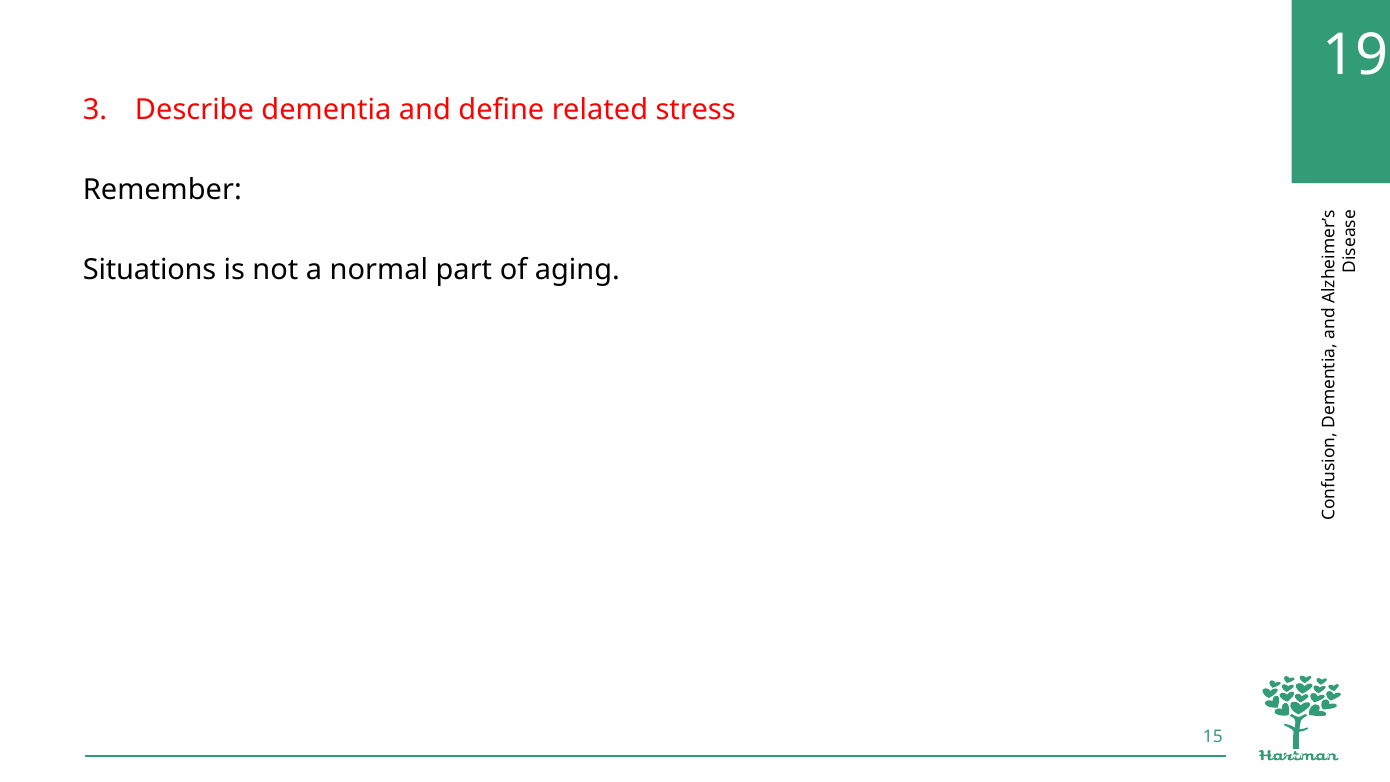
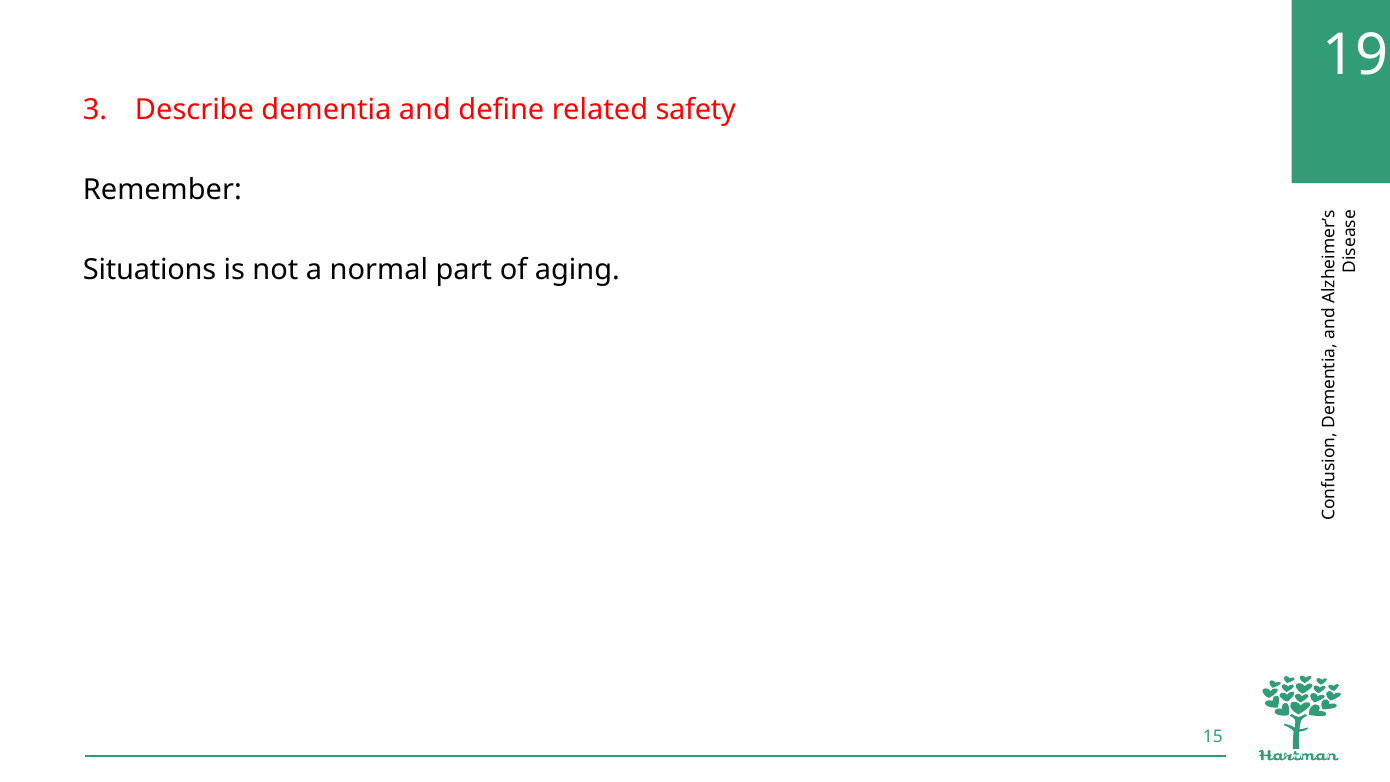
stress: stress -> safety (696, 110)
